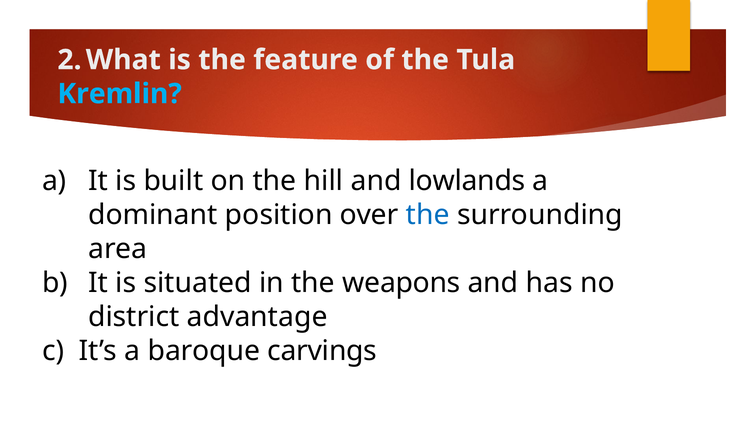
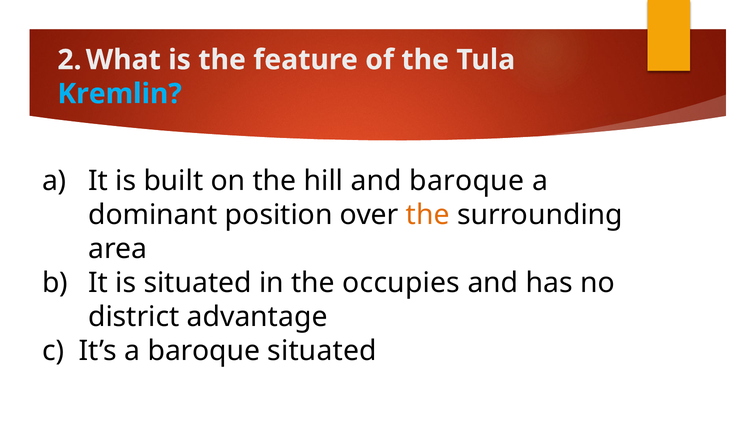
and lowlands: lowlands -> baroque (467, 181)
the colour: blue -> orange (428, 215)
weapons: weapons -> occupies (401, 283)
baroque carvings: carvings -> situated (322, 351)
